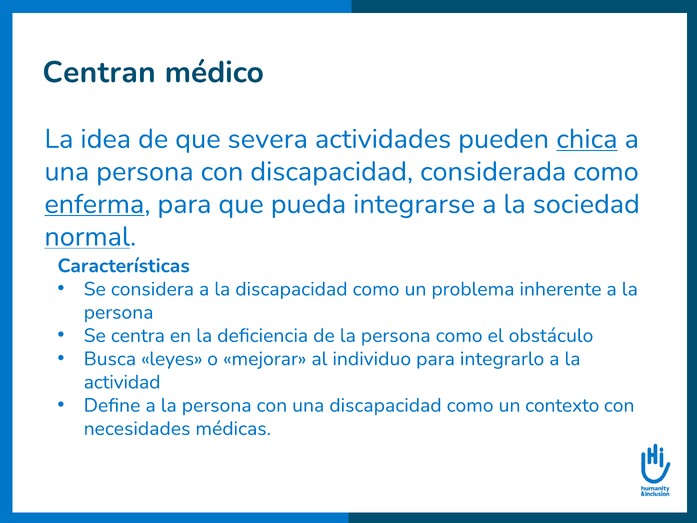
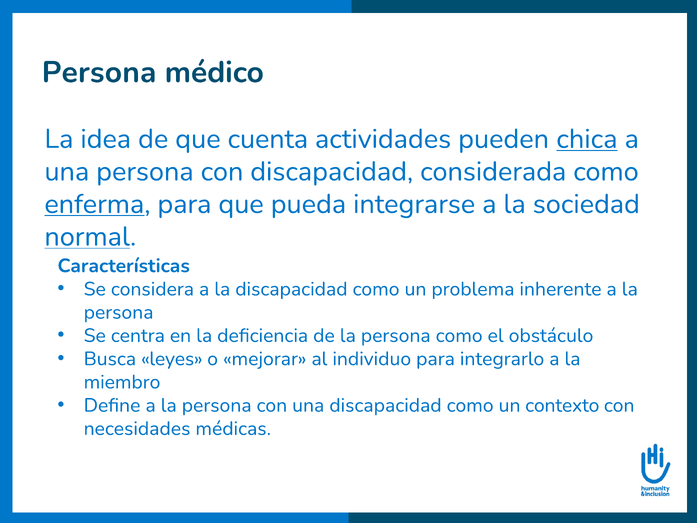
Centran: Centran -> Persona (99, 72)
severa: severa -> cuenta (268, 139)
actividad: actividad -> miembro (122, 382)
